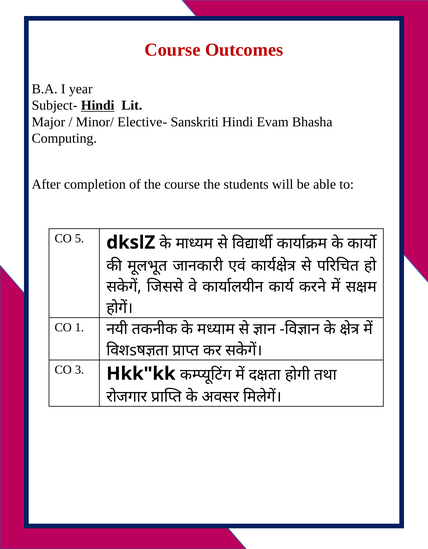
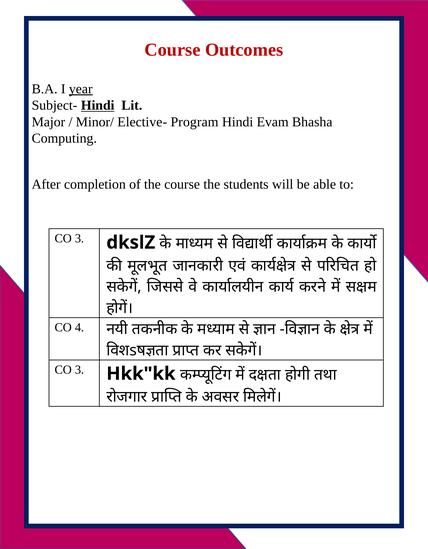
year underline: none -> present (81, 89)
Sanskriti: Sanskriti -> Program (195, 122)
5: 5 -> 3 (79, 239)
1: 1 -> 4 (79, 328)
